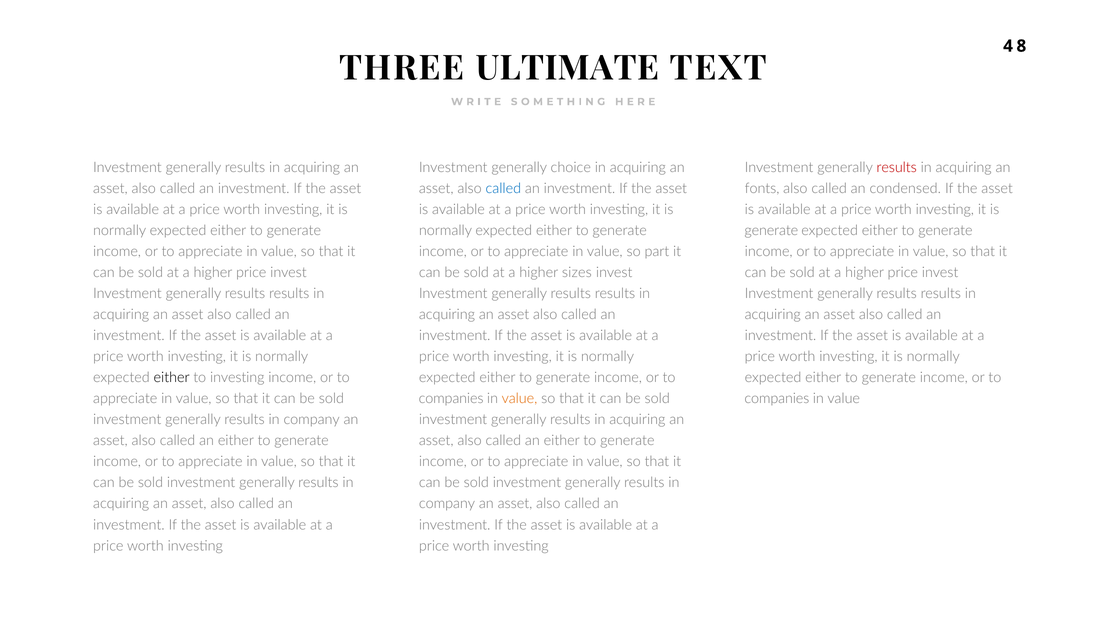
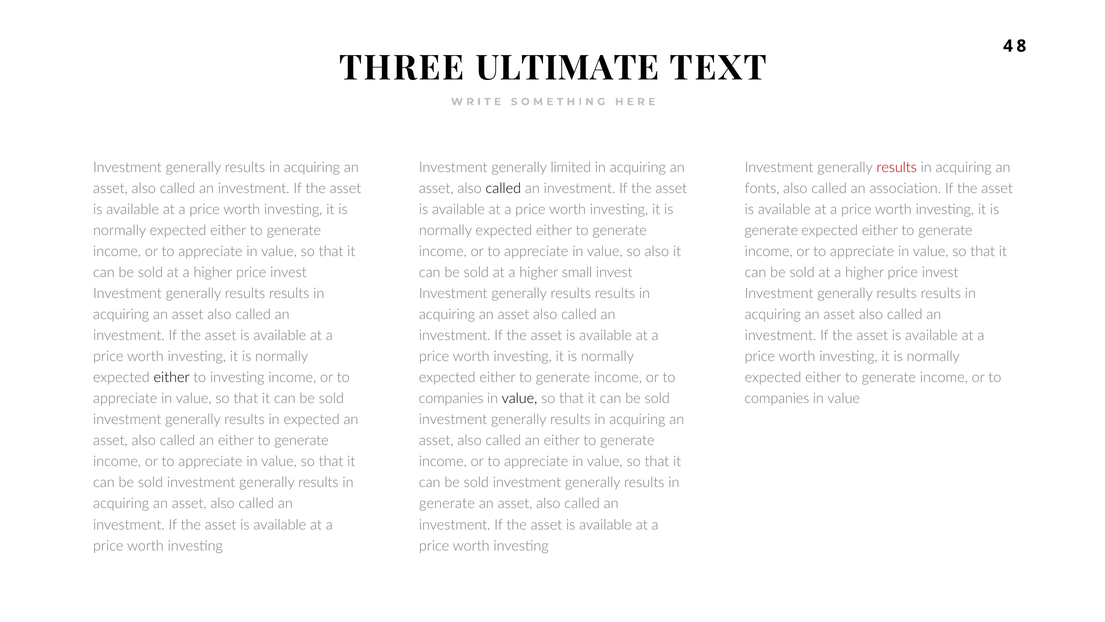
choice: choice -> limited (571, 167)
called colour: blue -> black (503, 188)
condensed: condensed -> association (905, 188)
so part: part -> also (657, 251)
sizes: sizes -> small (577, 272)
value colour: orange -> black (519, 398)
company: company -> expected (312, 419)
company: company -> generate (447, 504)
